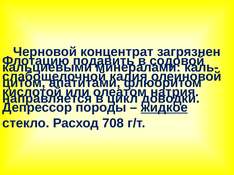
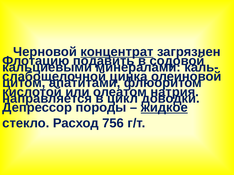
концентрат underline: none -> present (117, 52)
калия: калия -> цинка (129, 77)
708: 708 -> 756 (113, 123)
